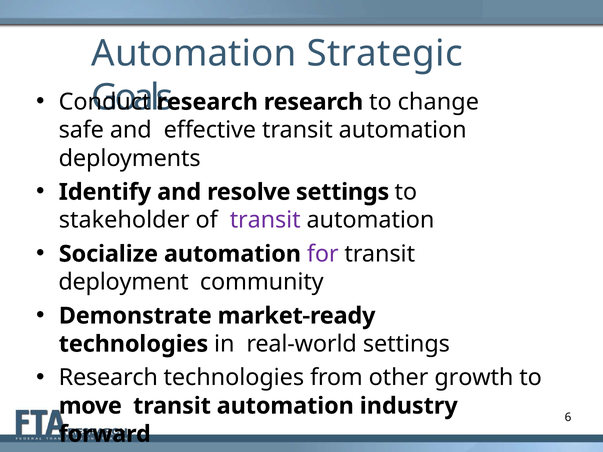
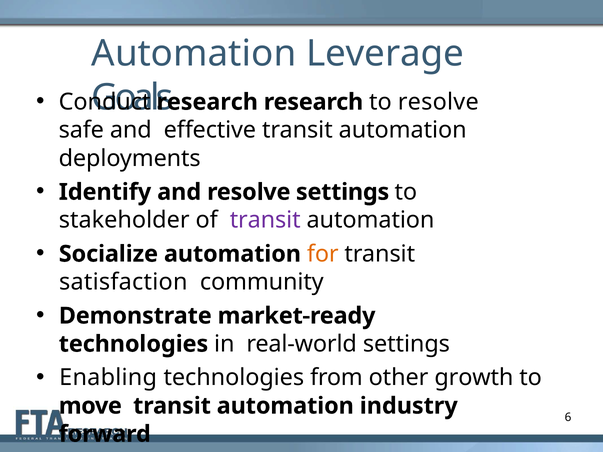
Strategic: Strategic -> Leverage (385, 54)
to change: change -> resolve (438, 102)
for colour: purple -> orange (323, 254)
deployment: deployment -> satisfaction (123, 282)
Research: Research -> Enabling (108, 378)
